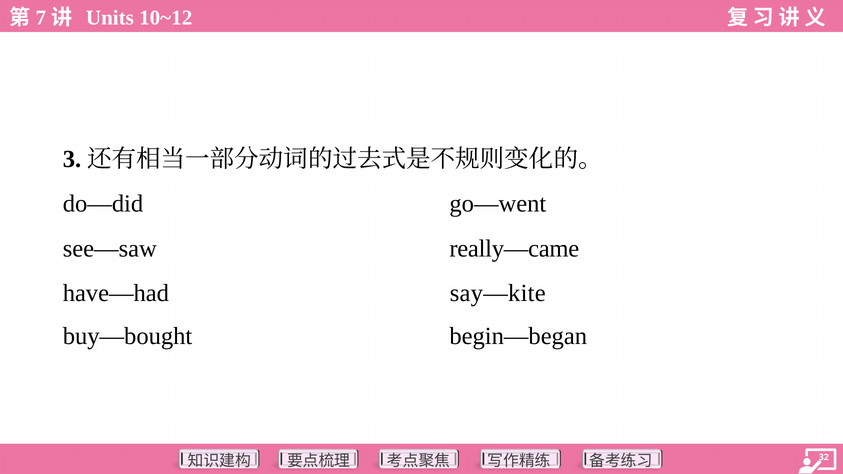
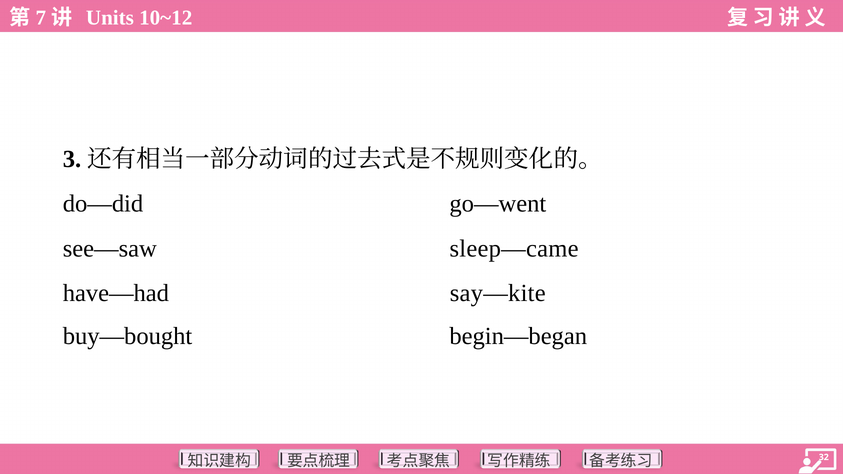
really—came: really—came -> sleep—came (514, 249)
